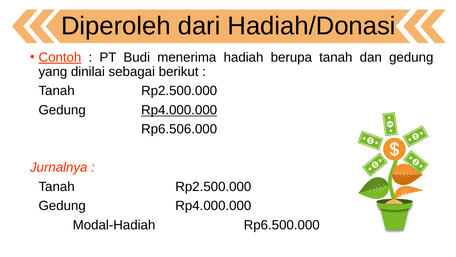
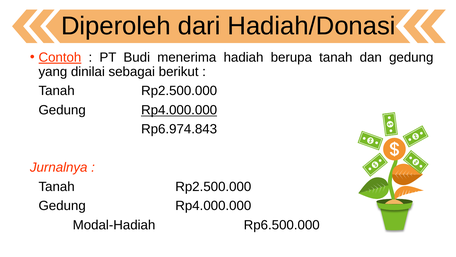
Rp6.506.000: Rp6.506.000 -> Rp6.974.843 (179, 129)
